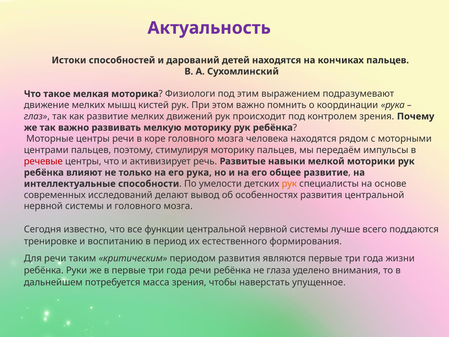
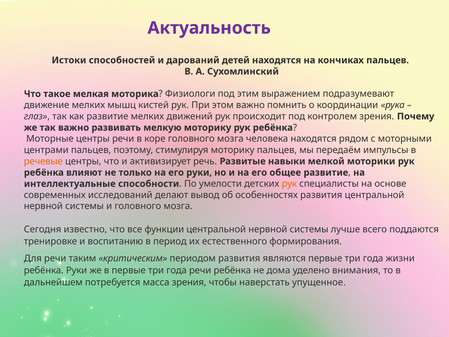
речевые colour: red -> orange (43, 161)
его рука: рука -> руки (199, 172)
глаза: глаза -> дома (278, 270)
